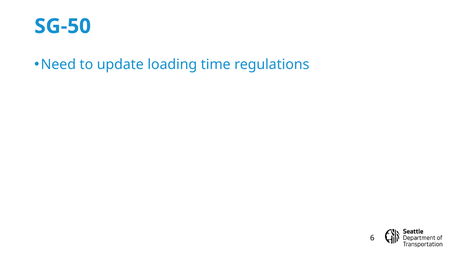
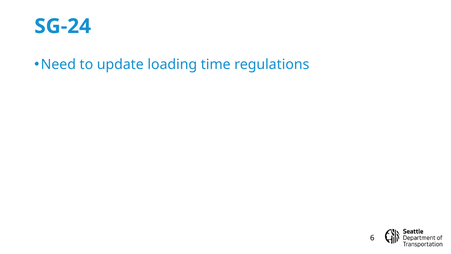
SG-50: SG-50 -> SG-24 (63, 26)
